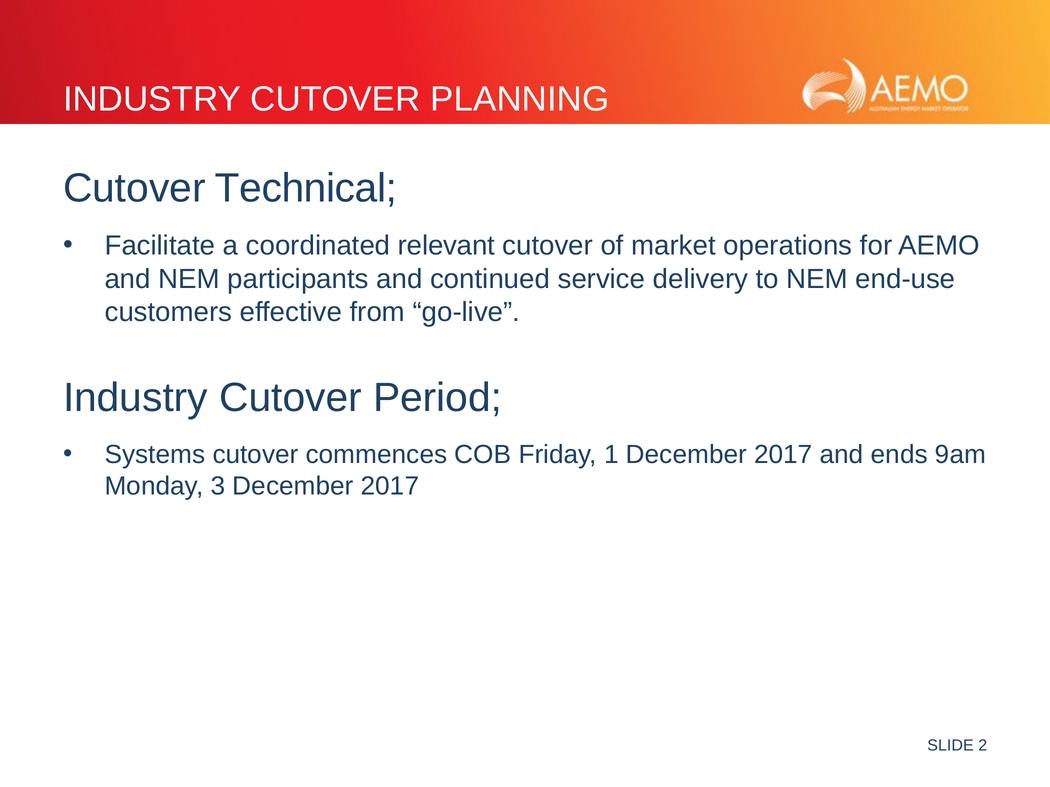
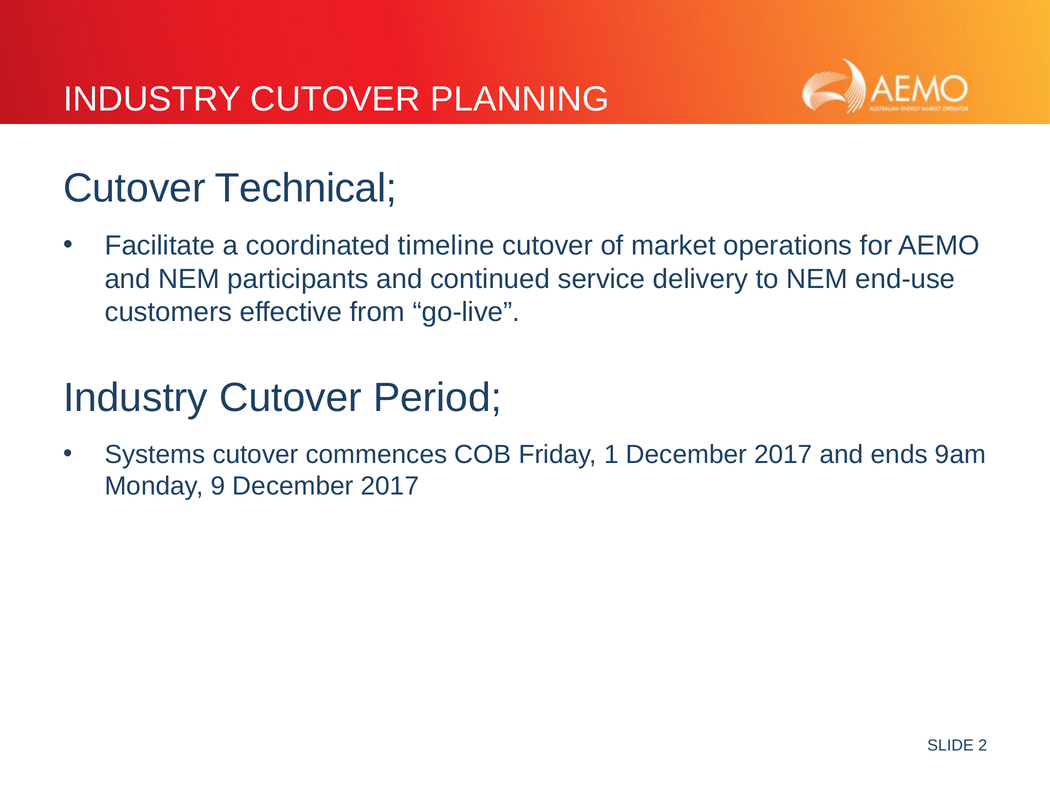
relevant: relevant -> timeline (446, 246)
3: 3 -> 9 (218, 486)
